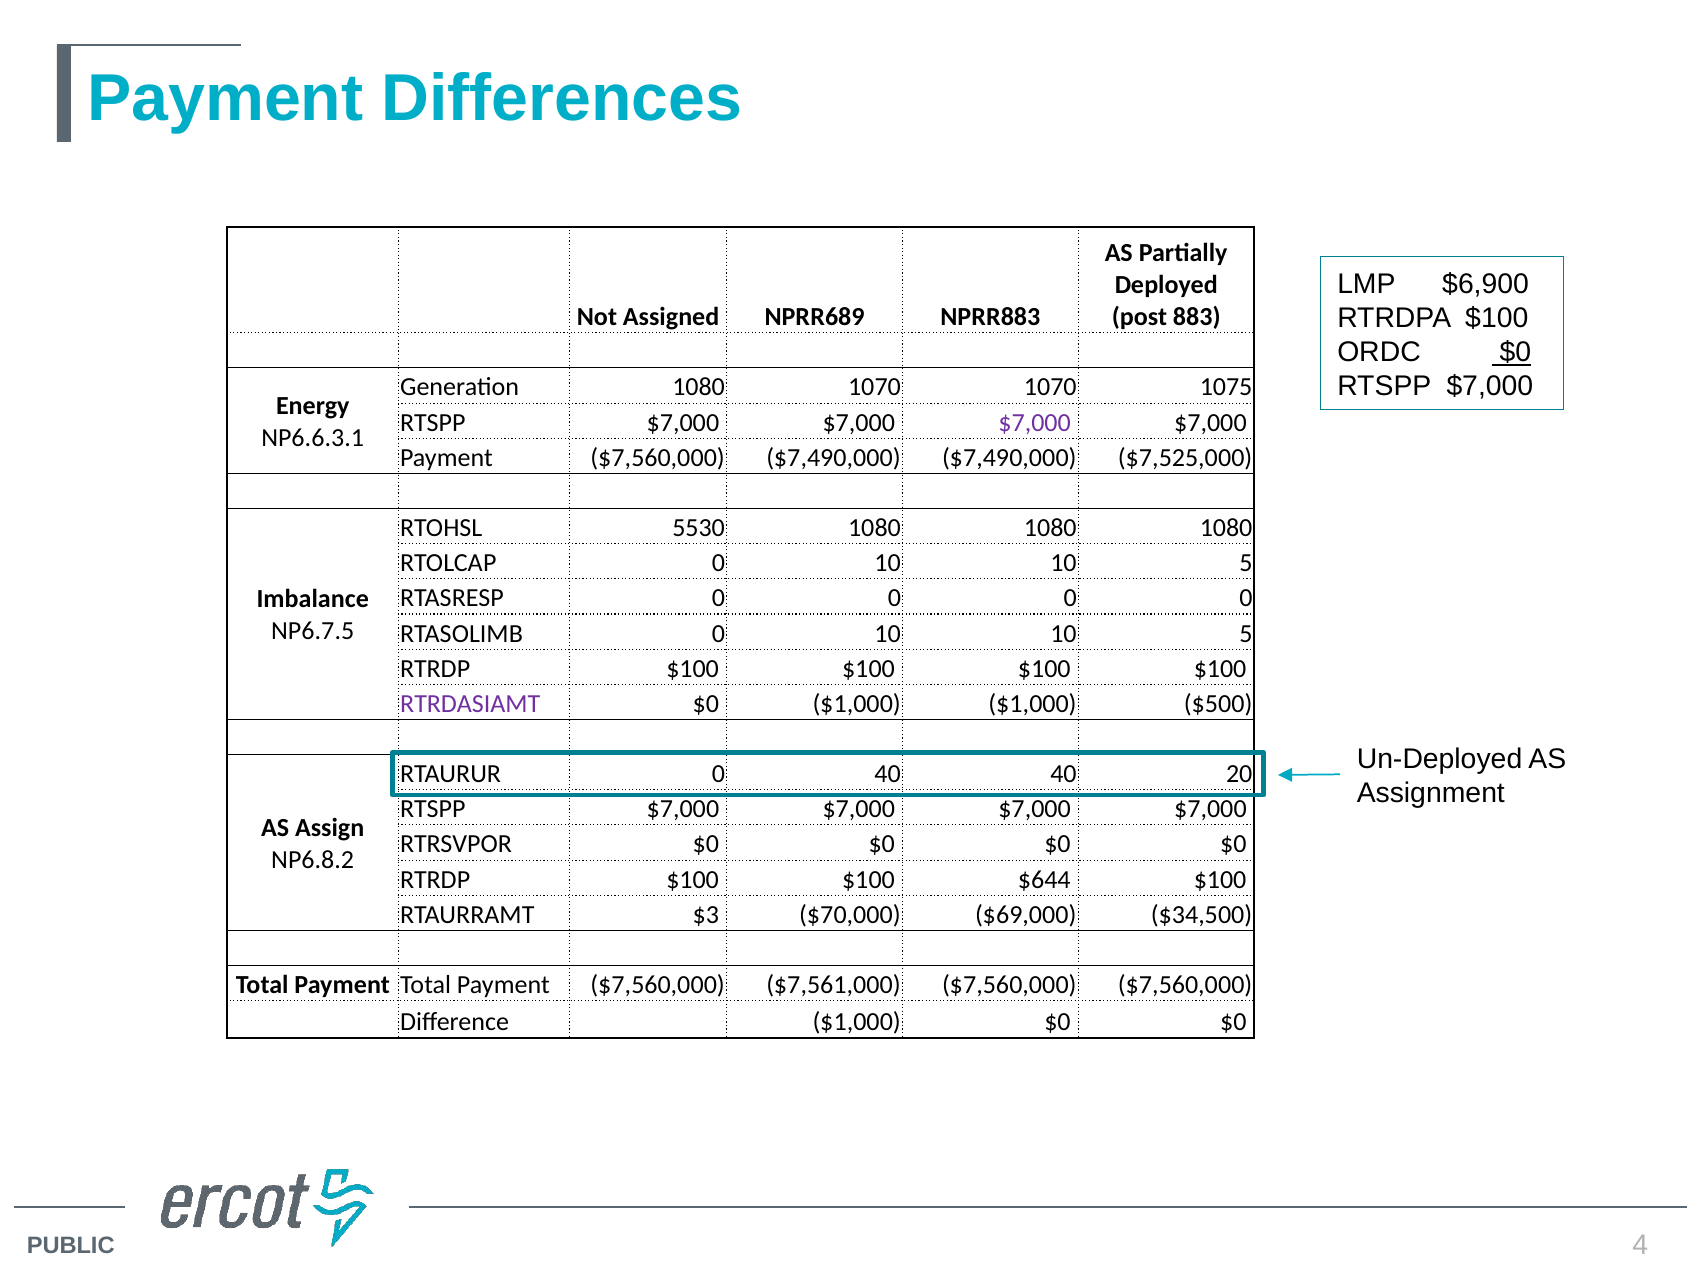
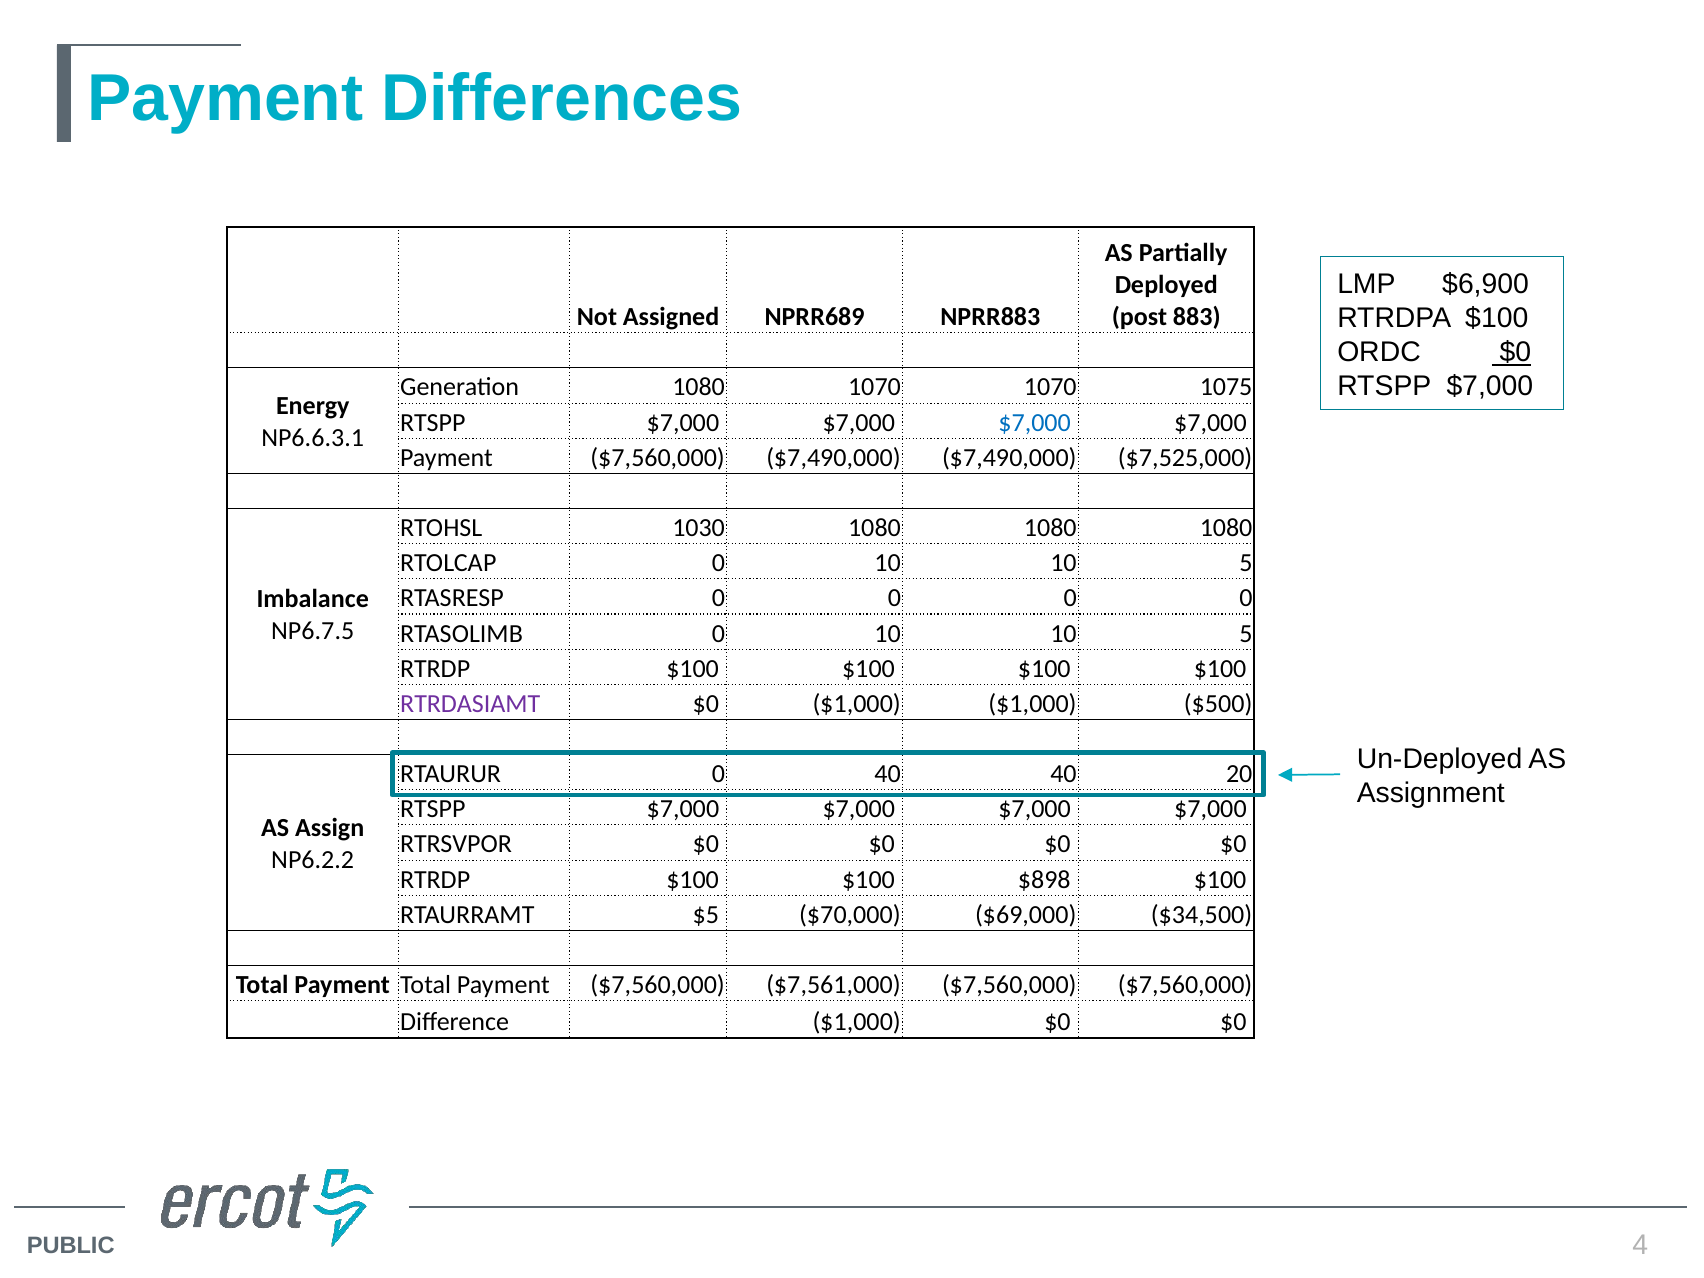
$7,000 colour: purple -> blue (1035, 423)
5530: 5530 -> 1030 (699, 528)
NP6.8.2: NP6.8.2 -> NP6.2.2 (313, 860)
$644: $644 -> $898 (1044, 880)
$3: $3 -> $5 (706, 915)
